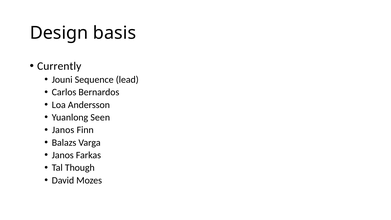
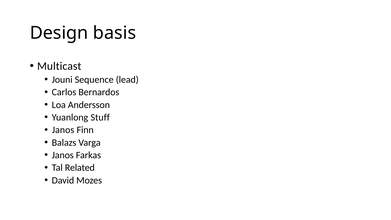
Currently: Currently -> Multicast (59, 66)
Seen: Seen -> Stuff (100, 117)
Though: Though -> Related (80, 168)
